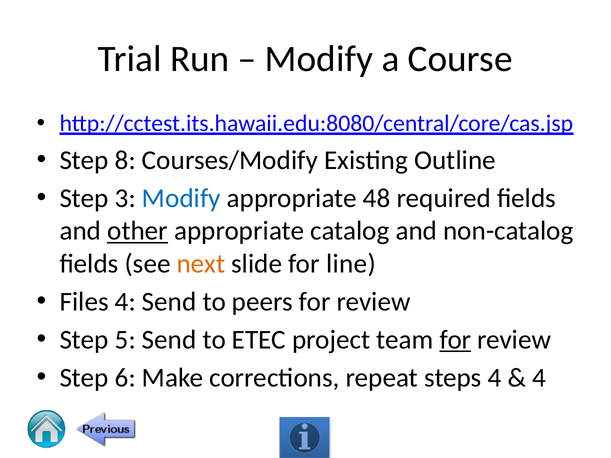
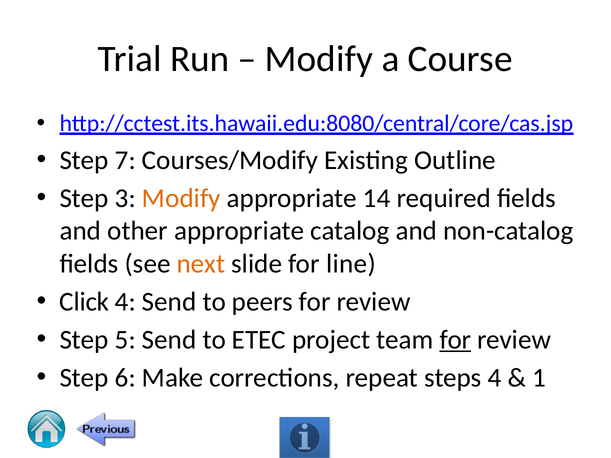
8: 8 -> 7 (125, 160)
Modify colour: blue -> orange (181, 199)
48: 48 -> 14 (377, 199)
other underline: present -> none (138, 231)
Files: Files -> Click (84, 302)
4: 4 -> 1 (539, 378)
